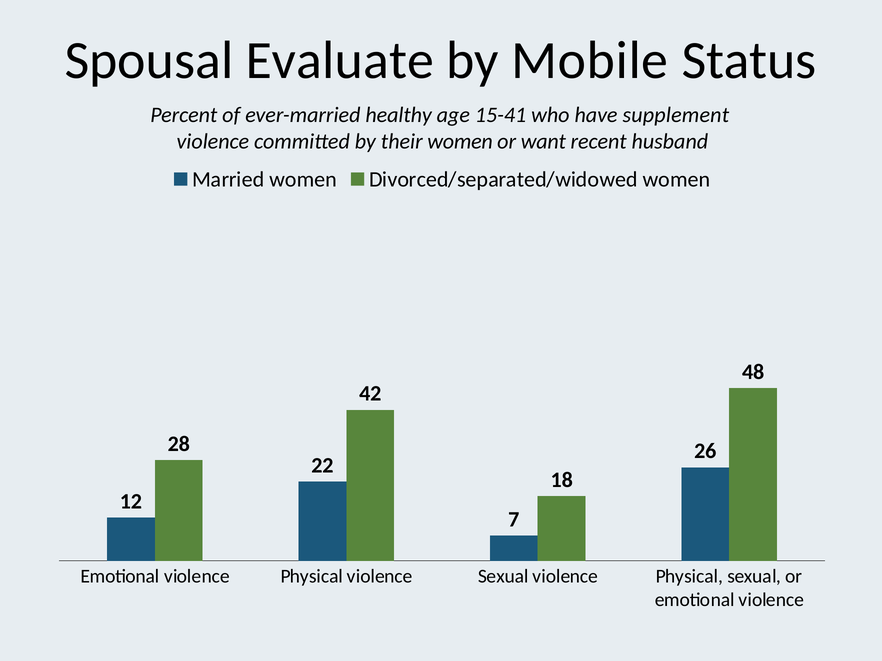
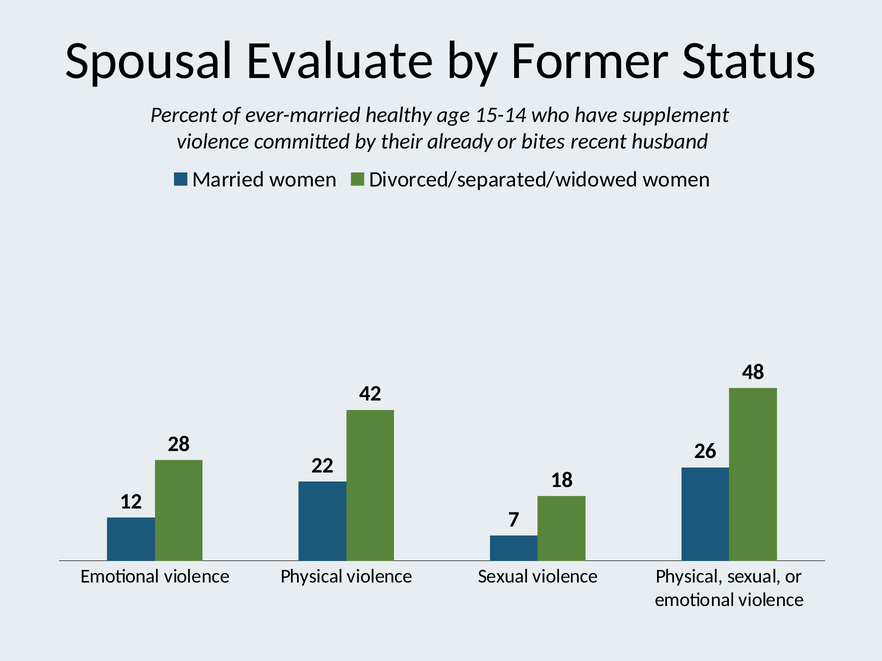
Mobile: Mobile -> Former (590, 60)
15-41: 15-41 -> 15-14 (501, 115)
their women: women -> already (460, 142)
want: want -> bites (543, 142)
